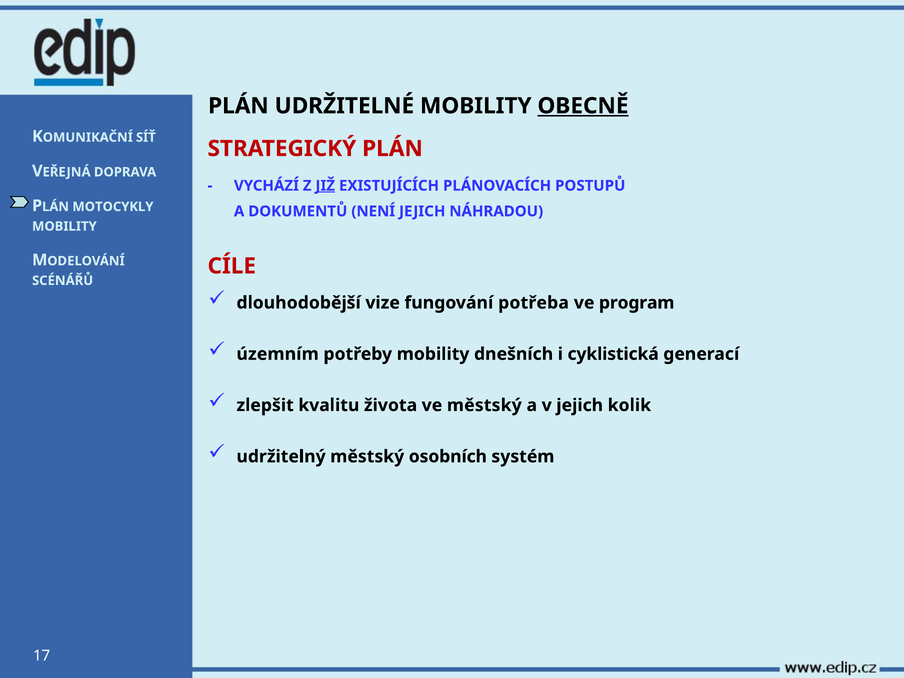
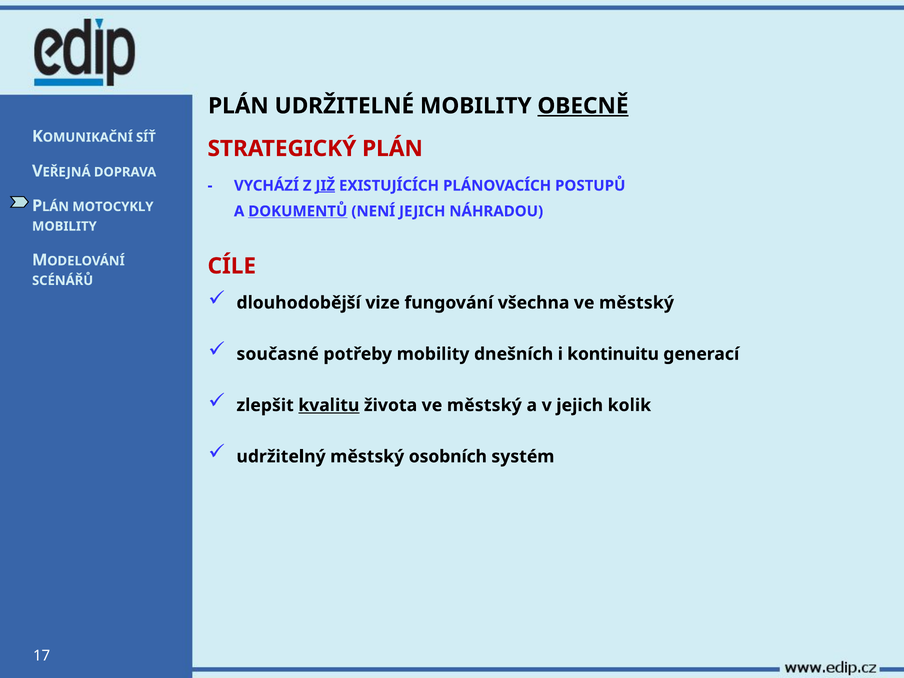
DOKUMENTŮ underline: none -> present (298, 211)
potřeba: potřeba -> všechna (534, 303)
program: program -> městský (637, 303)
územním: územním -> současné (278, 354)
cyklistická: cyklistická -> kontinuitu (613, 354)
kvalitu underline: none -> present (329, 405)
